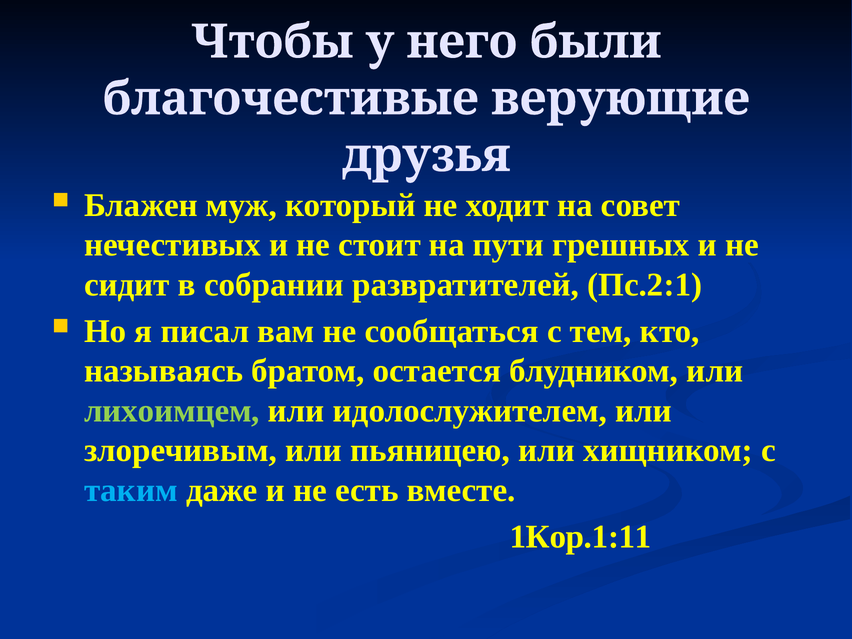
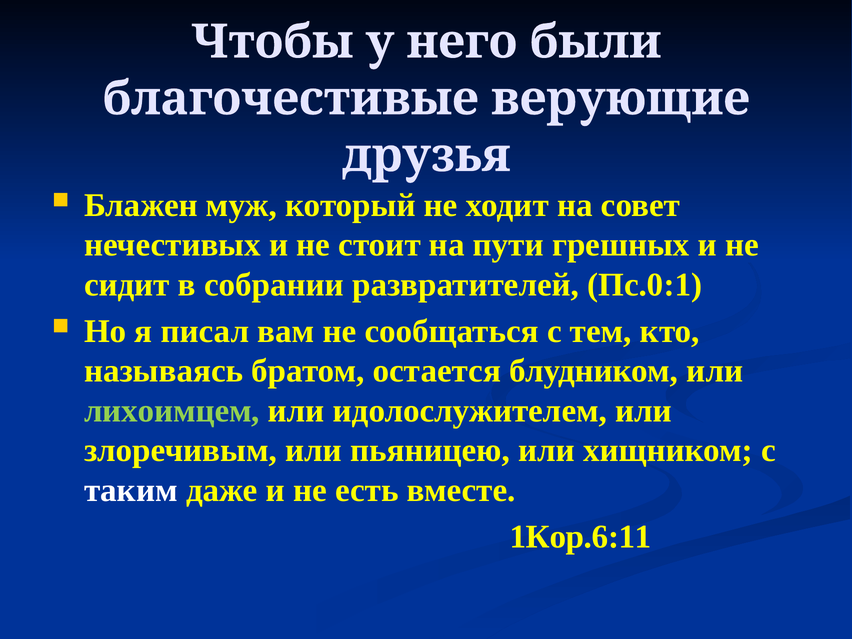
Пс.2:1: Пс.2:1 -> Пс.0:1 (645, 285)
таким colour: light blue -> white (131, 490)
1Кор.1:11: 1Кор.1:11 -> 1Кор.6:11 (581, 537)
